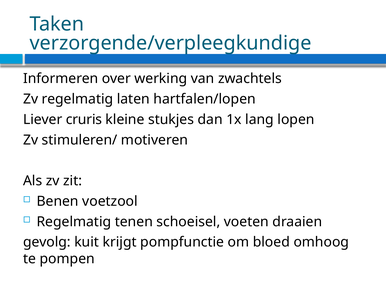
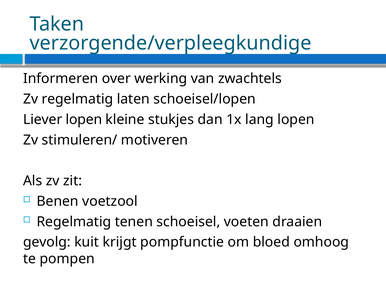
hartfalen/lopen: hartfalen/lopen -> schoeisel/lopen (205, 99)
Liever cruris: cruris -> lopen (84, 120)
